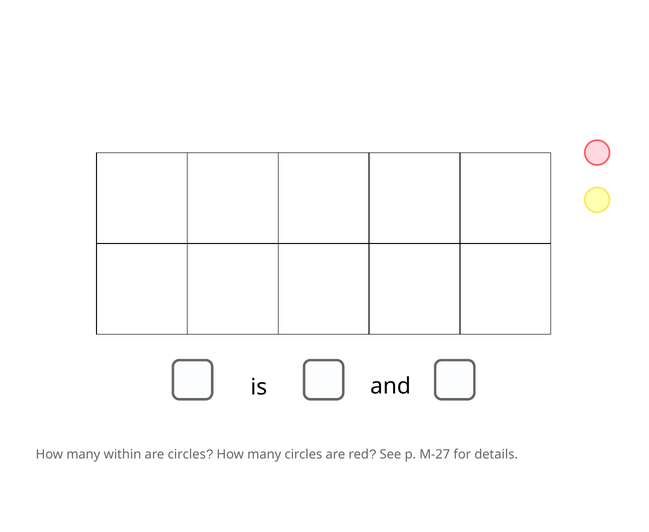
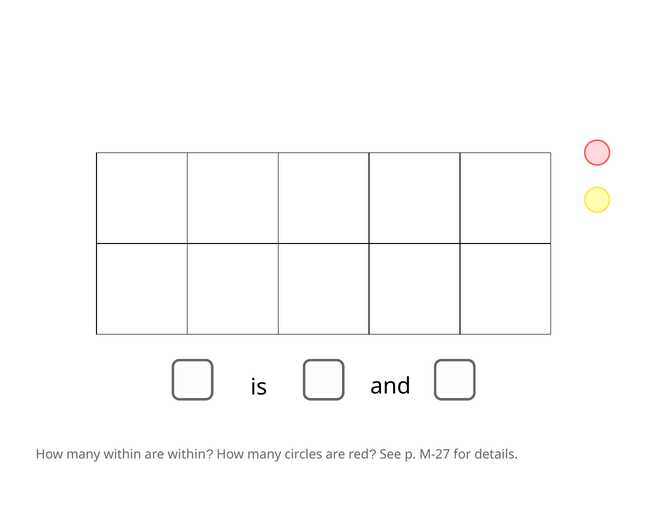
are circles: circles -> within (187, 455)
